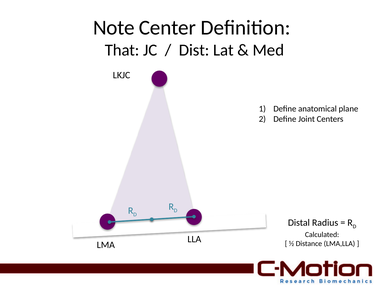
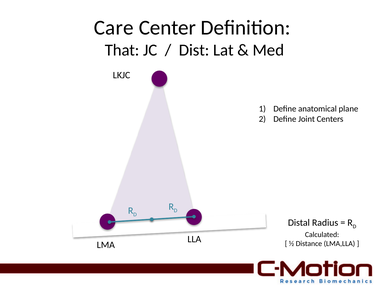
Note: Note -> Care (114, 28)
